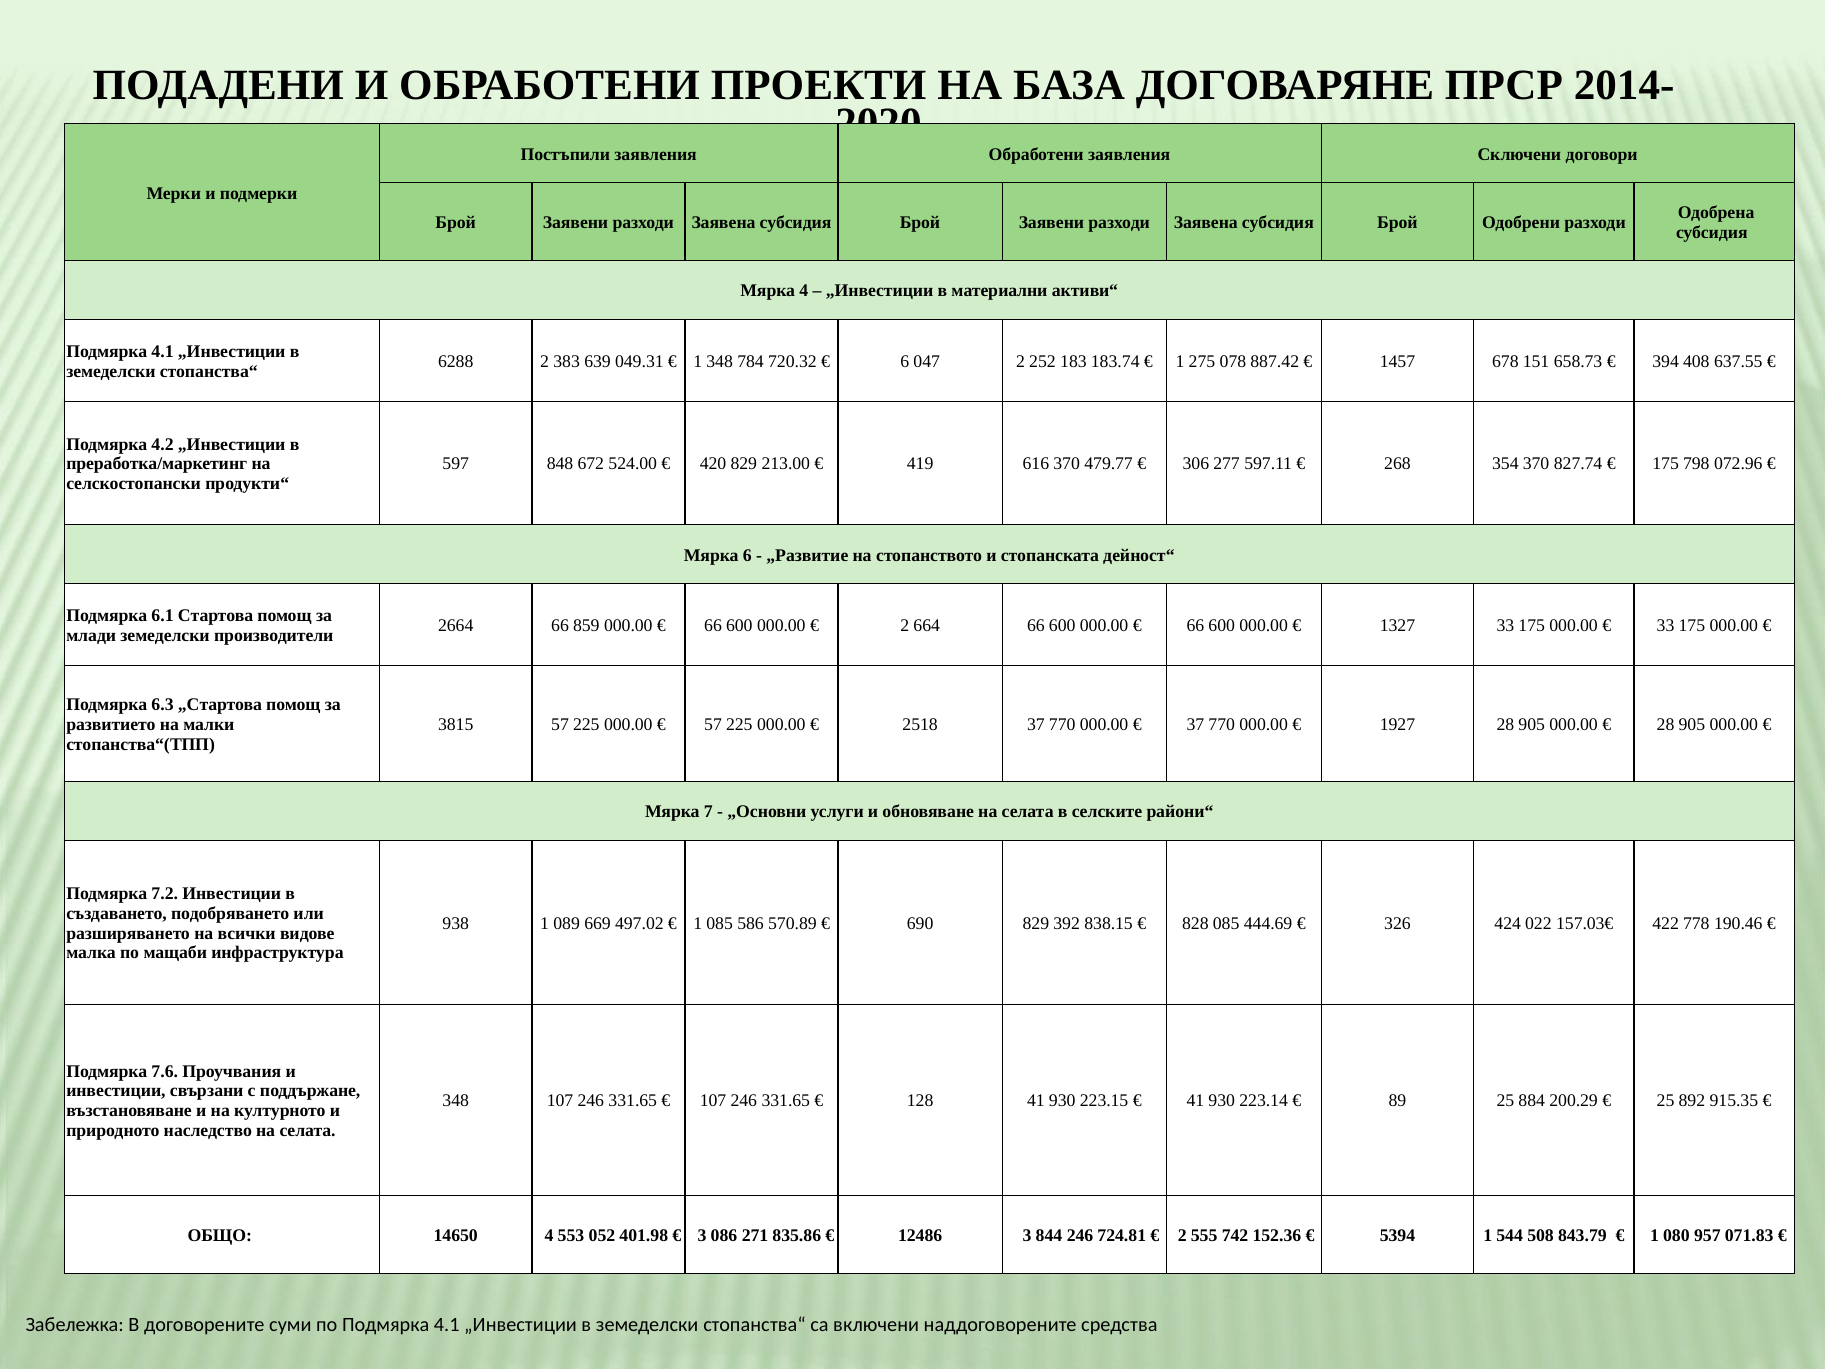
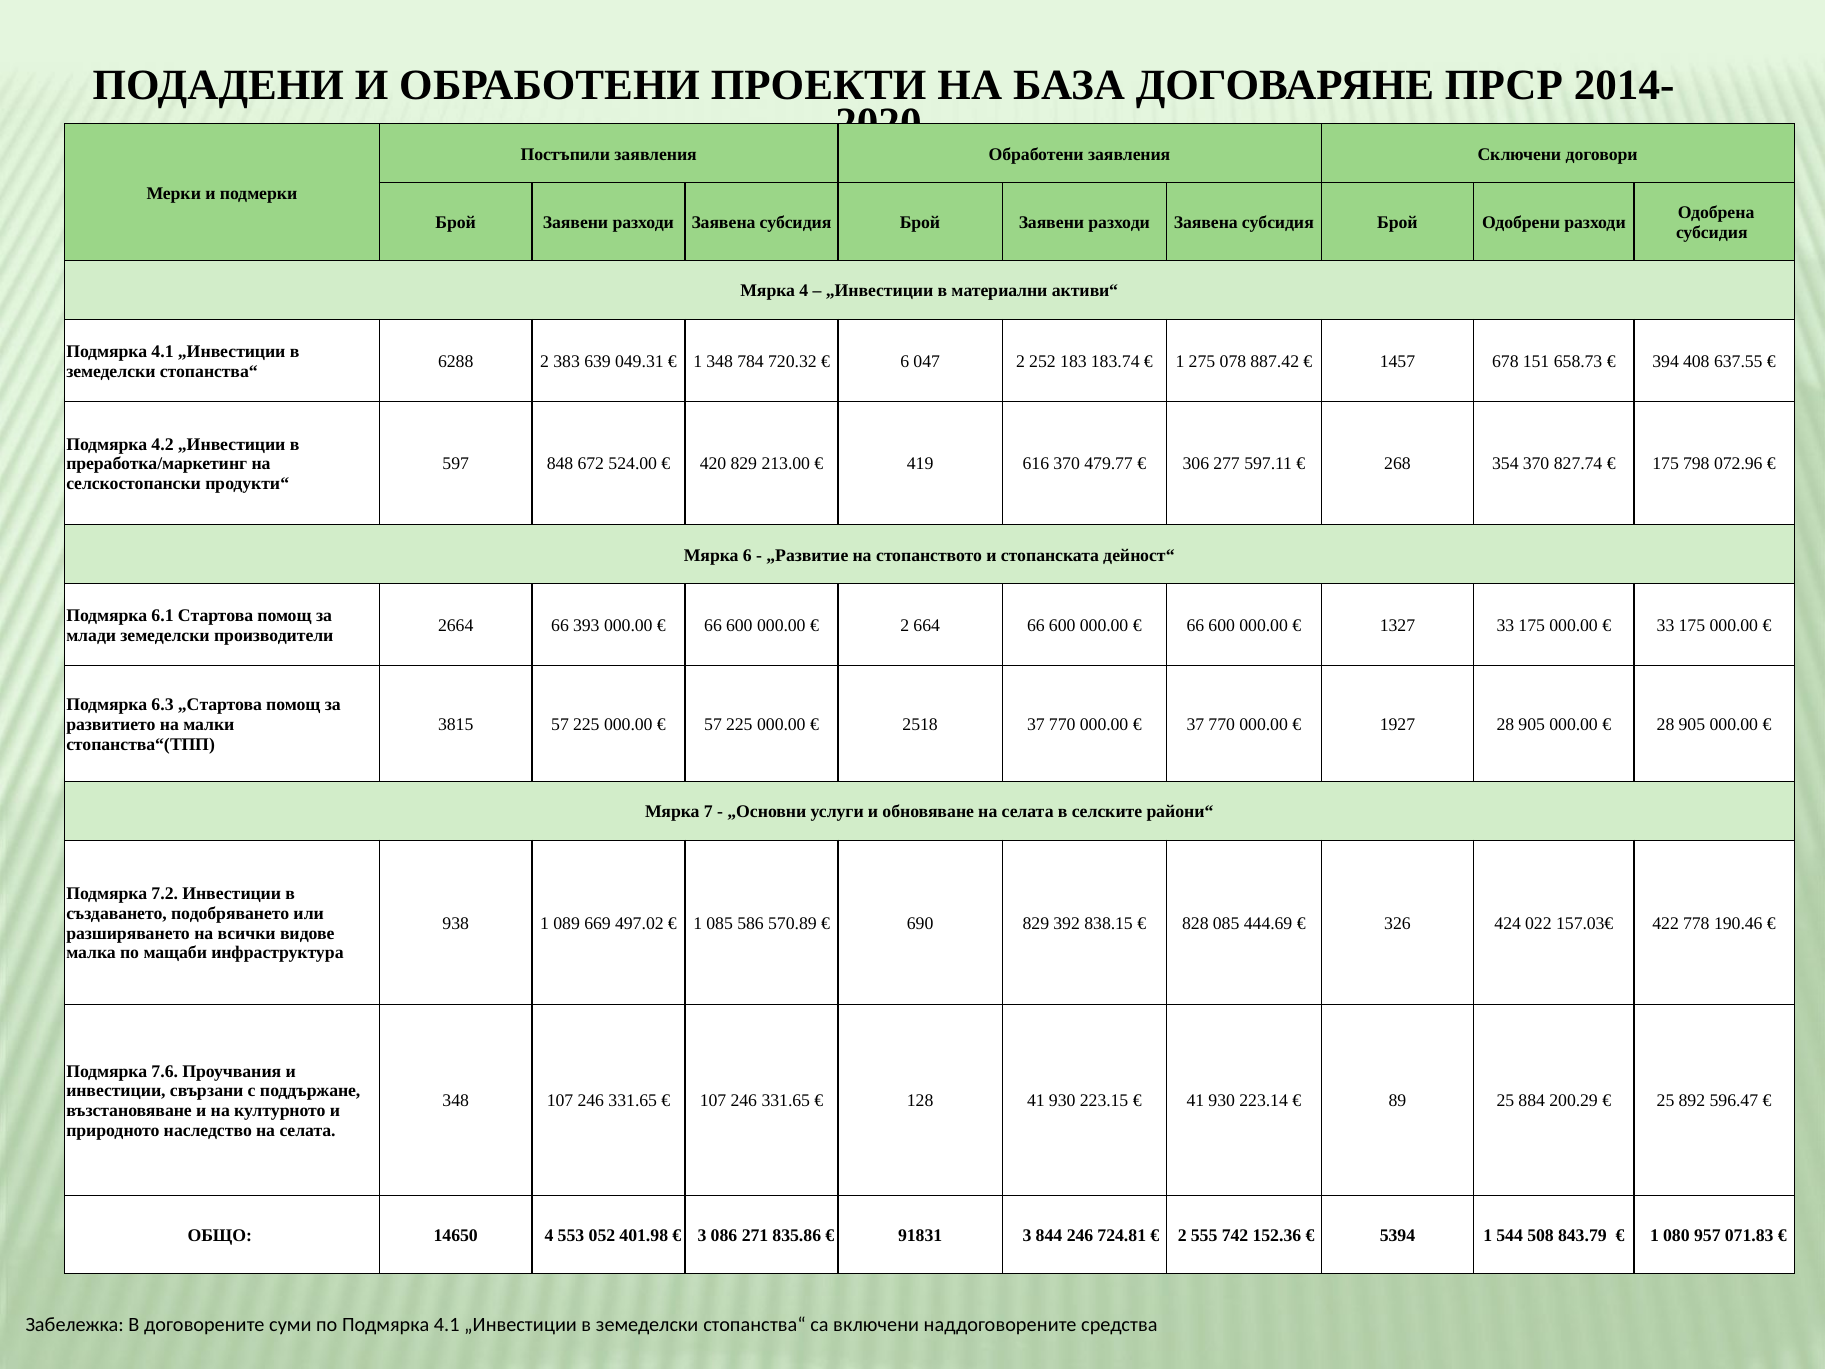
859: 859 -> 393 (586, 625)
915.35: 915.35 -> 596.47 (1734, 1101)
12486: 12486 -> 91831 (920, 1235)
